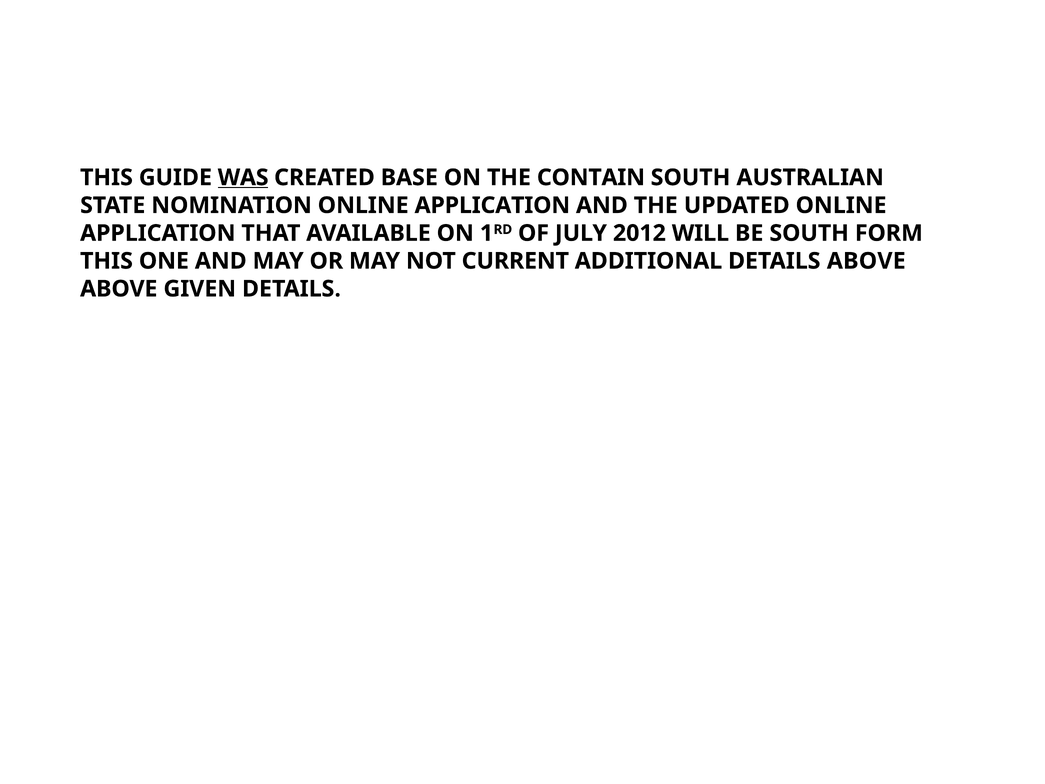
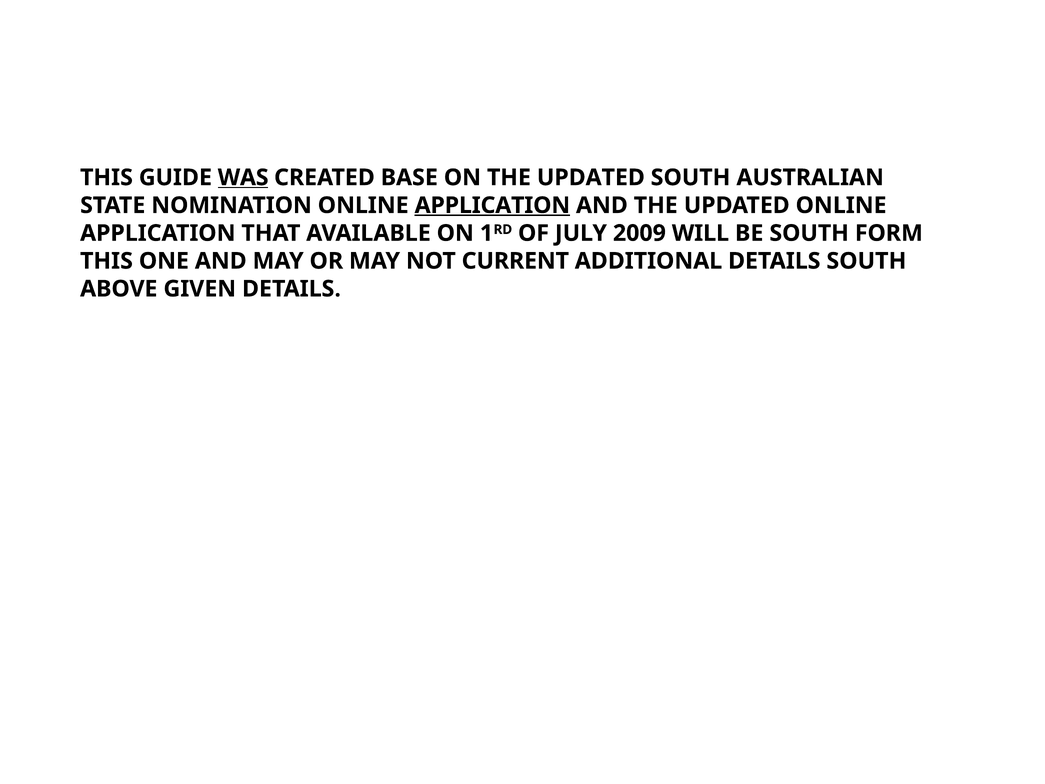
ON THE CONTAIN: CONTAIN -> UPDATED (591, 177)
APPLICATION underline: none -> present (492, 205)
2012: 2012 -> 2009 (639, 233)
DETAILS ABOVE: ABOVE -> SOUTH (866, 261)
